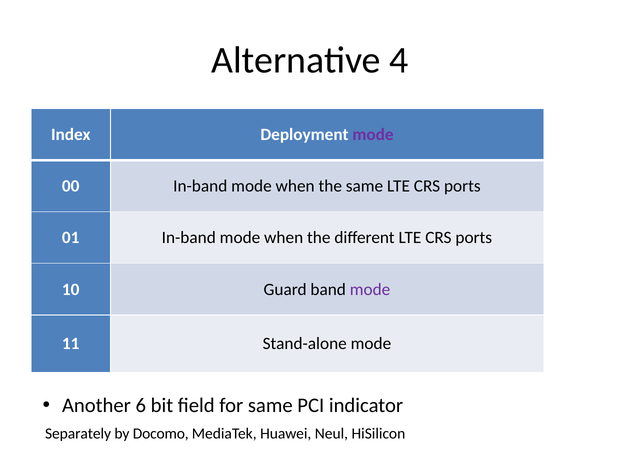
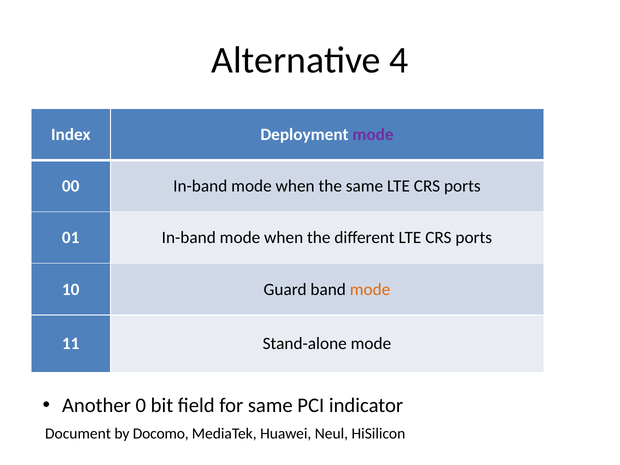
mode colour: purple -> orange (370, 289)
6: 6 -> 0 (141, 406)
Separately: Separately -> Document (78, 433)
